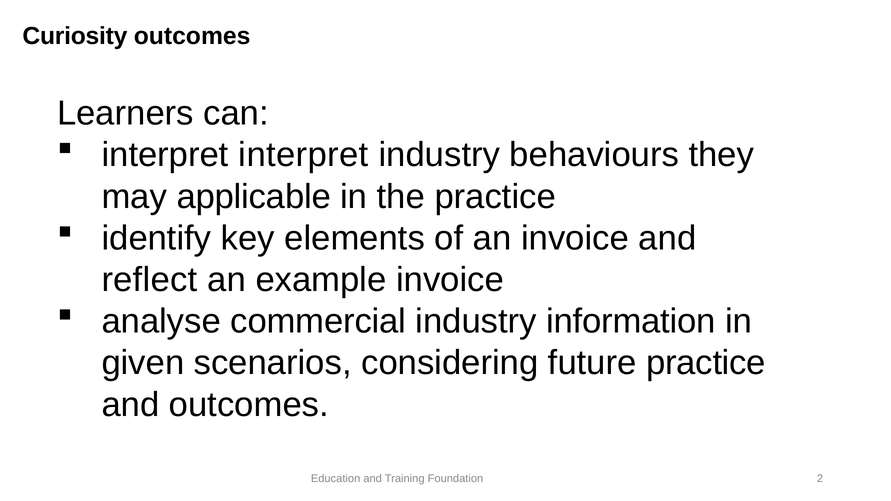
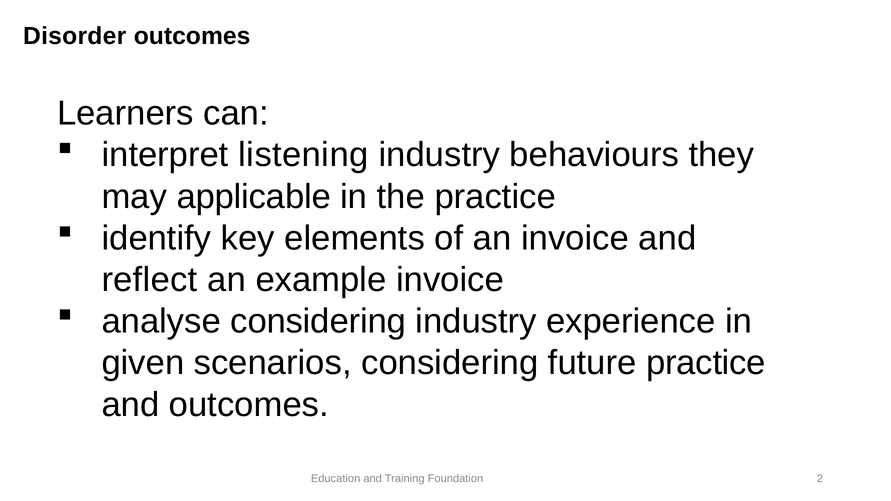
Curiosity: Curiosity -> Disorder (75, 36)
interpret interpret: interpret -> listening (303, 155)
analyse commercial: commercial -> considering (318, 321)
information: information -> experience (631, 321)
